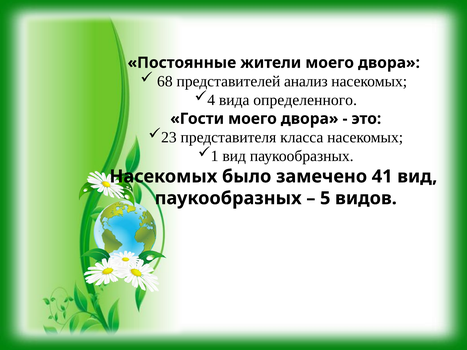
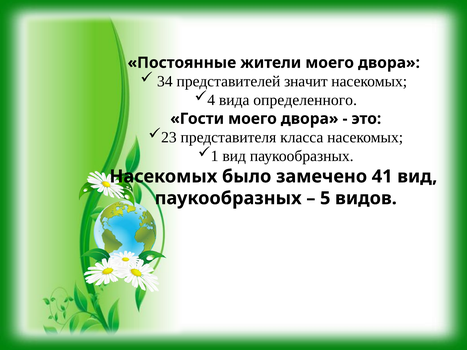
68: 68 -> 34 (165, 81)
анализ: анализ -> значит (306, 81)
